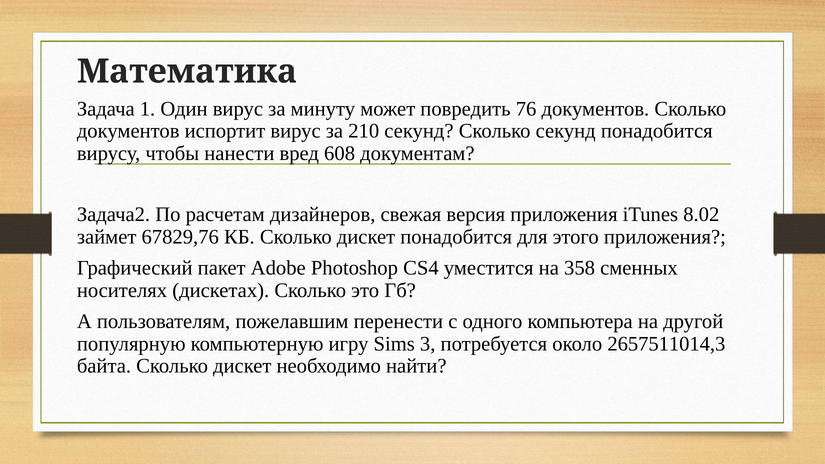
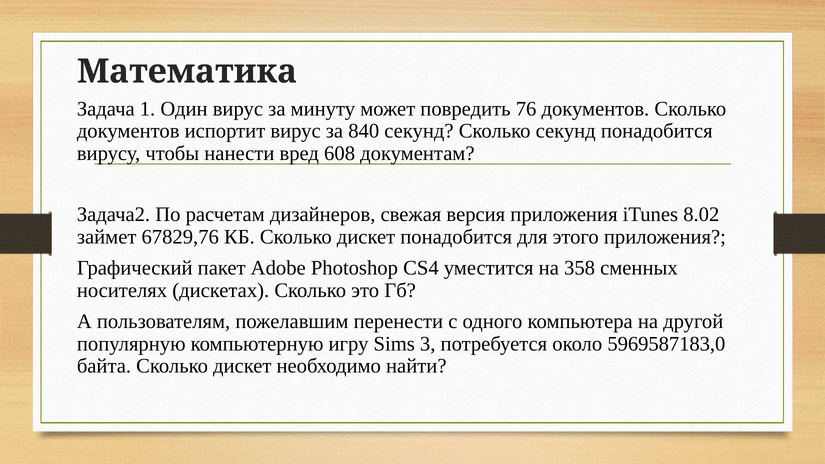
210: 210 -> 840 (364, 131)
2657511014,3: 2657511014,3 -> 5969587183,0 (666, 344)
